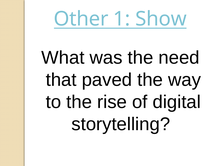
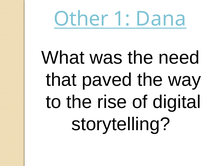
Show: Show -> Dana (161, 19)
